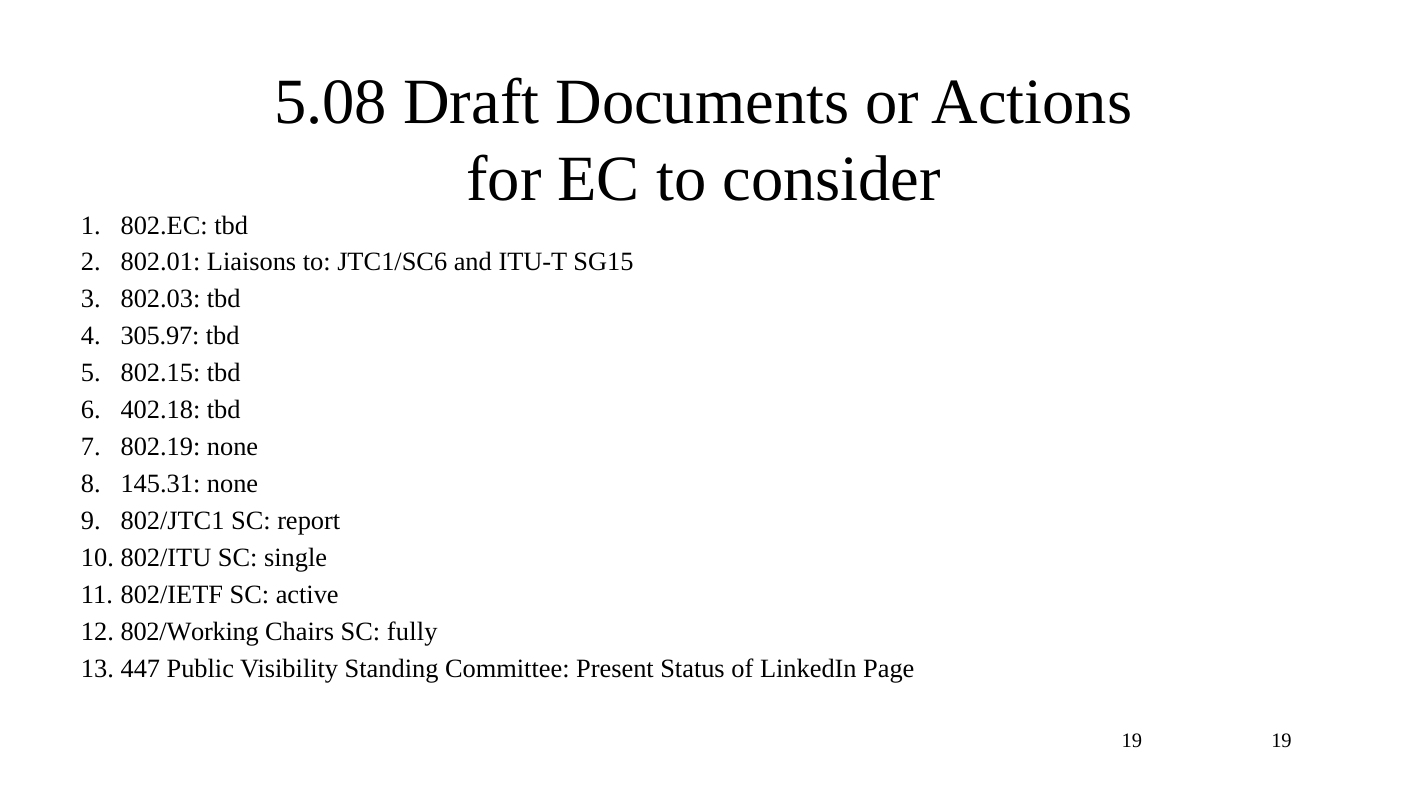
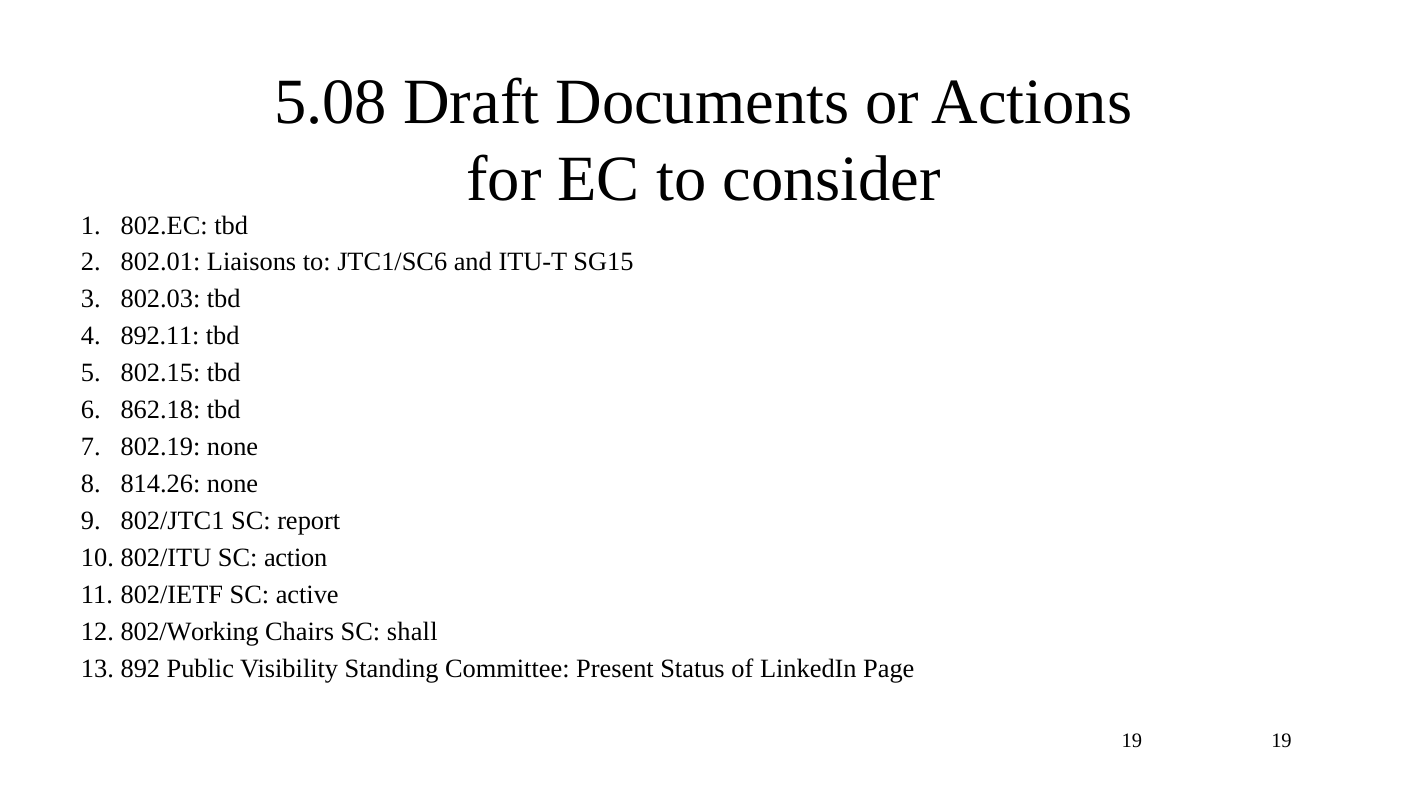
305.97: 305.97 -> 892.11 (160, 336)
402.18: 402.18 -> 862.18 (160, 410)
145.31: 145.31 -> 814.26 (160, 484)
single: single -> action (296, 558)
fully: fully -> shall (412, 632)
447: 447 -> 892 (140, 669)
